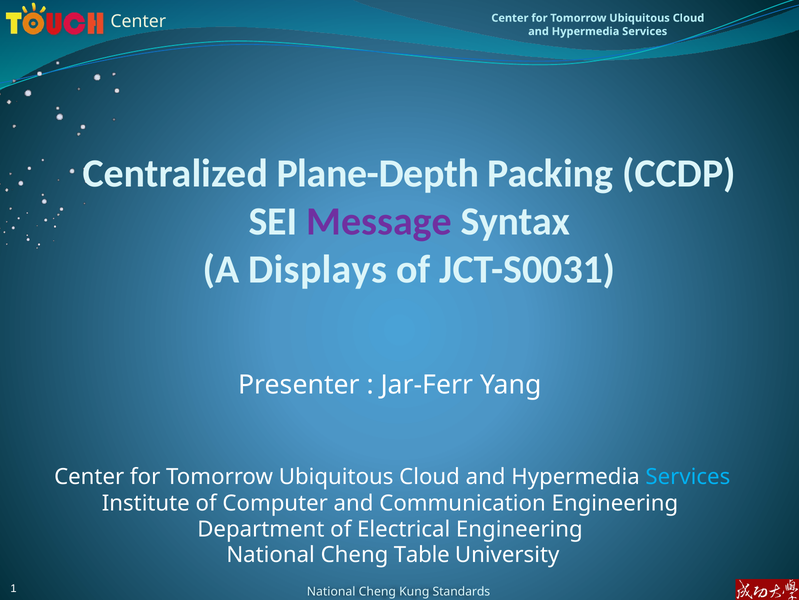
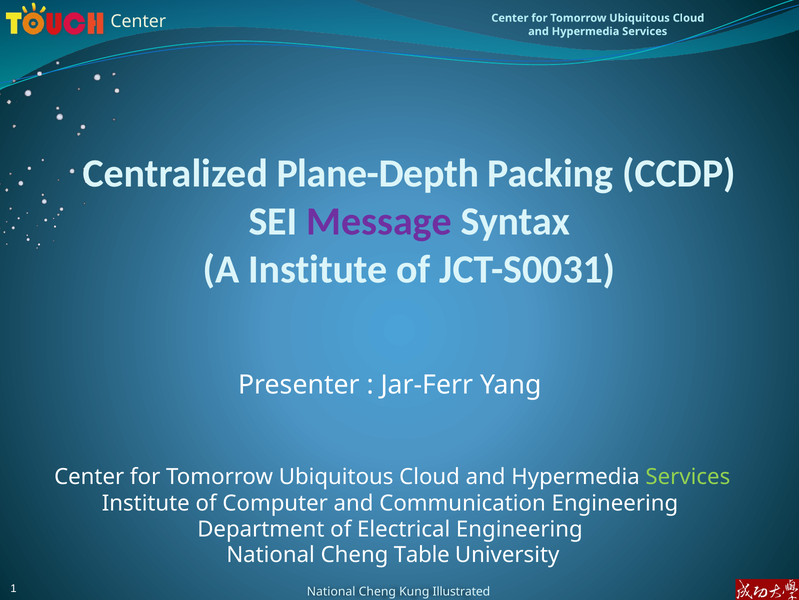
A Displays: Displays -> Institute (318, 269)
Services colour: light blue -> light green (688, 476)
Standards: Standards -> Illustrated (461, 591)
